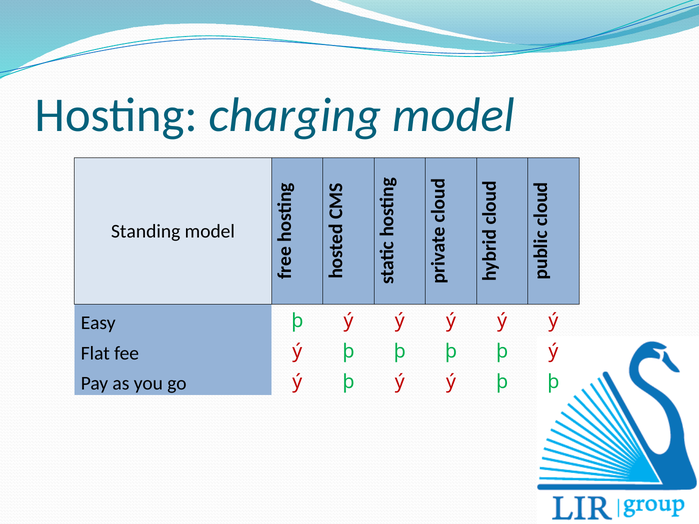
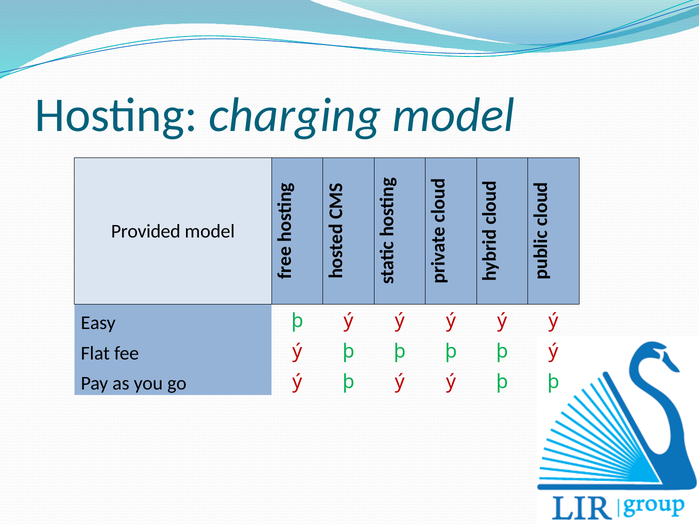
Standing: Standing -> Provided (146, 232)
